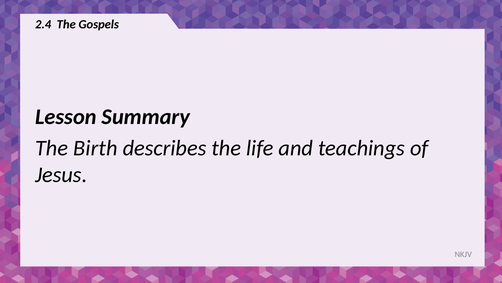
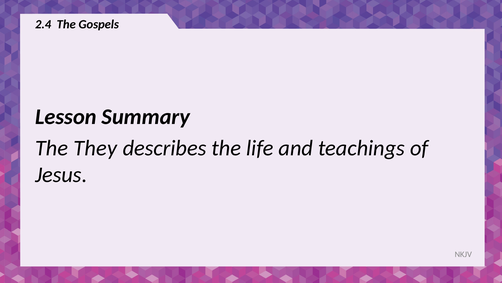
Birth: Birth -> They (95, 148)
